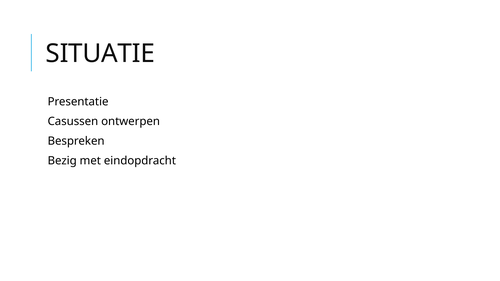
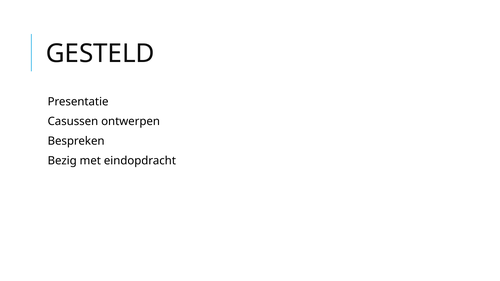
SITUATIE: SITUATIE -> GESTELD (100, 54)
